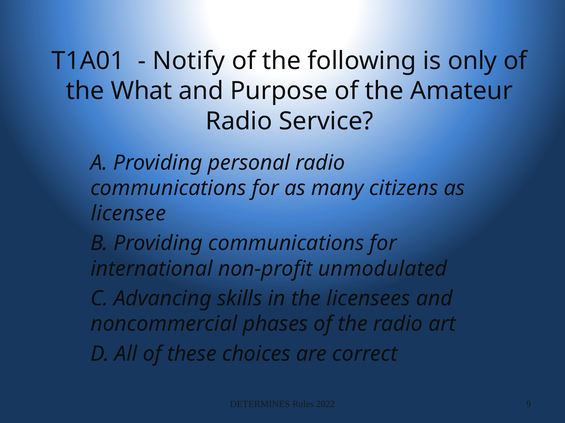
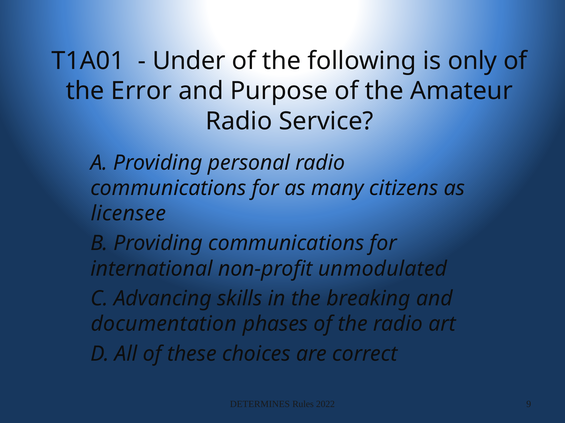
Notify: Notify -> Under (189, 61)
What: What -> Error (141, 91)
licensees: licensees -> breaking (368, 299)
noncommercial: noncommercial -> documentation (164, 324)
